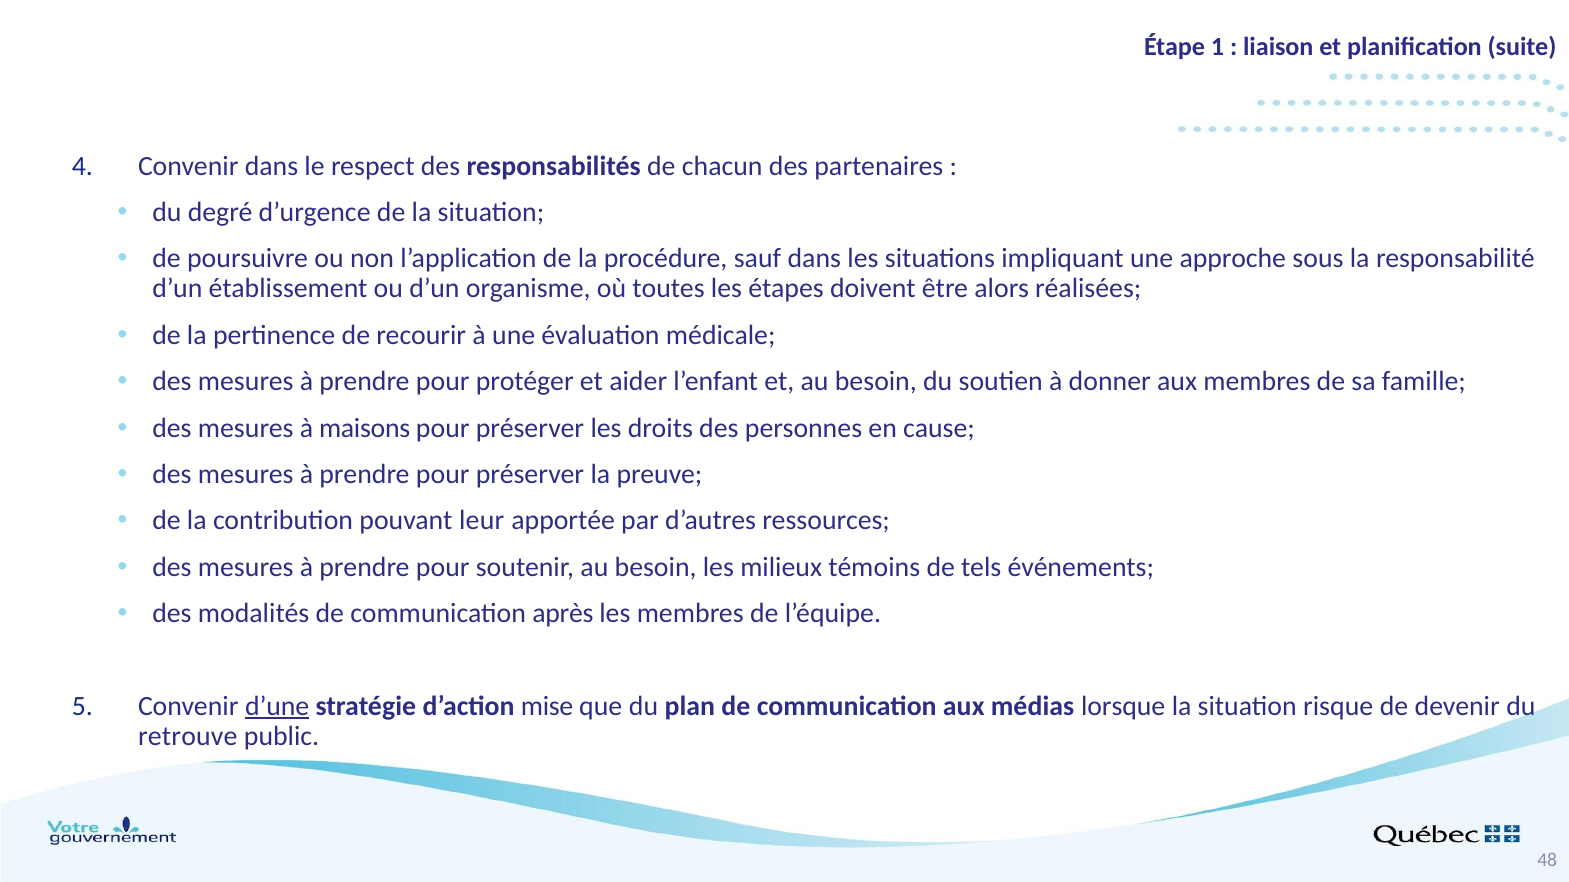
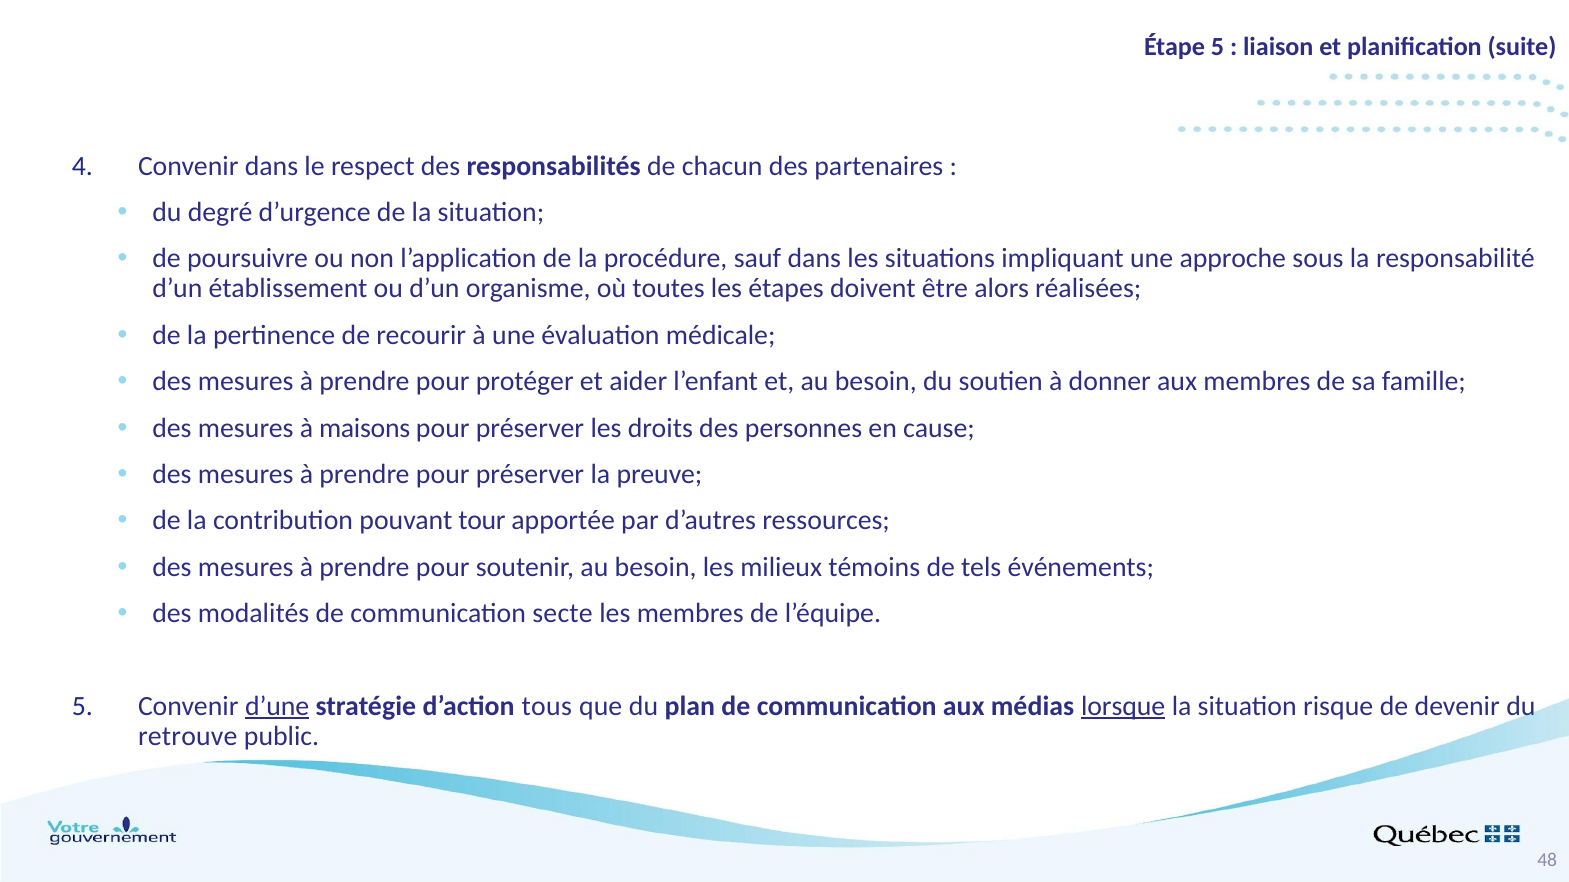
Étape 1: 1 -> 5 (1218, 47)
leur: leur -> tour (482, 521)
après: après -> secte (563, 614)
mise: mise -> tous (547, 707)
lorsque underline: none -> present (1123, 707)
